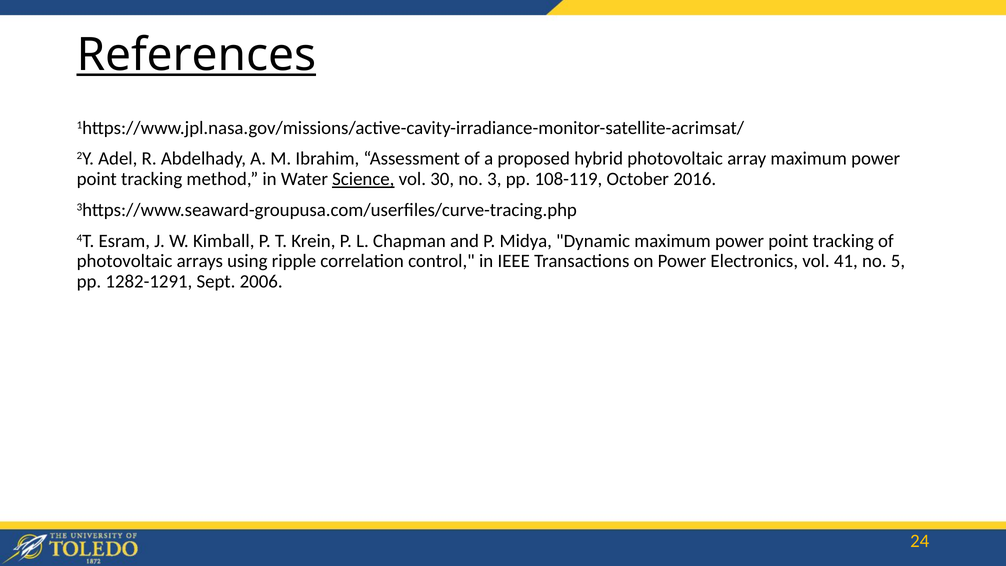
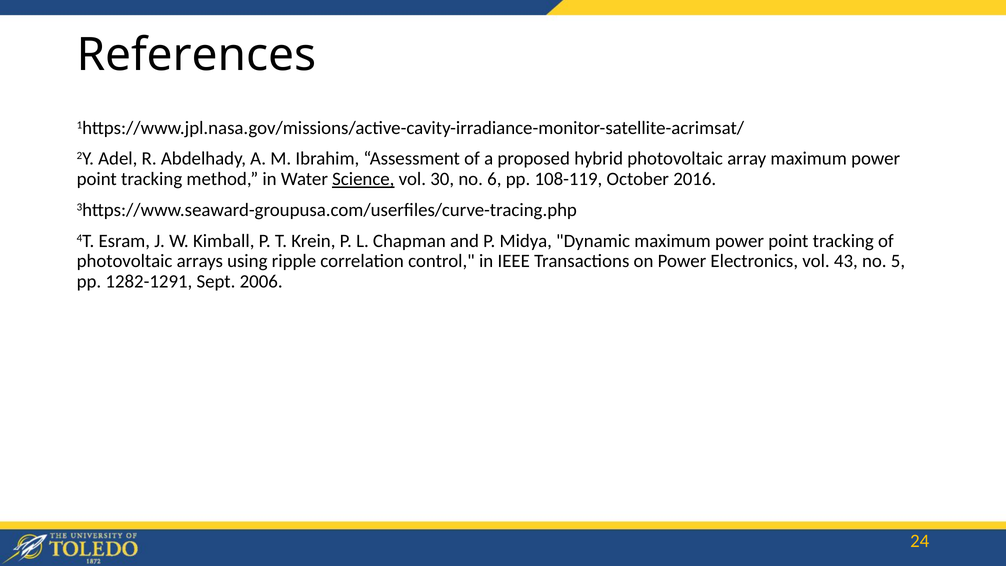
References underline: present -> none (196, 55)
3: 3 -> 6 (494, 179)
41: 41 -> 43 (846, 261)
